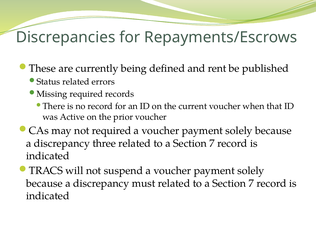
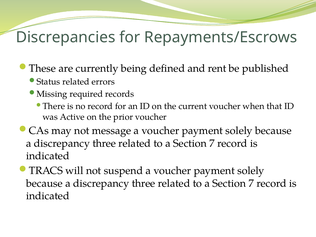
not required: required -> message (112, 131)
must: must -> three (144, 183)
